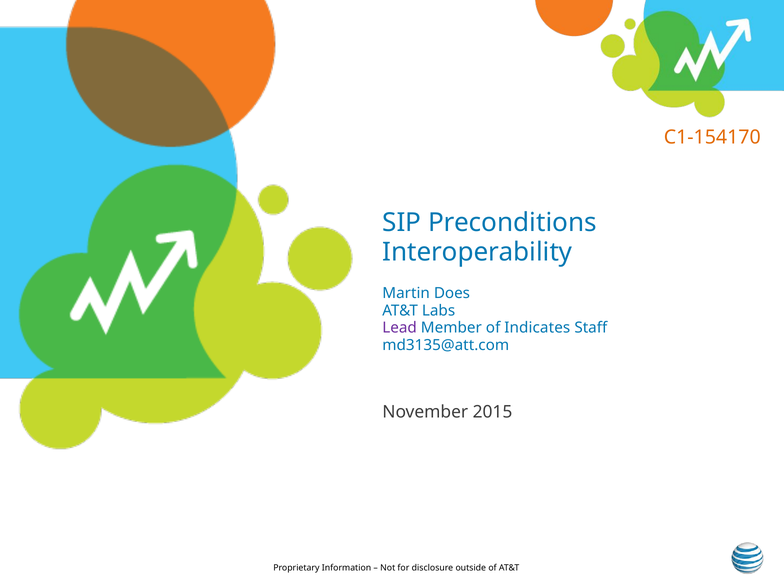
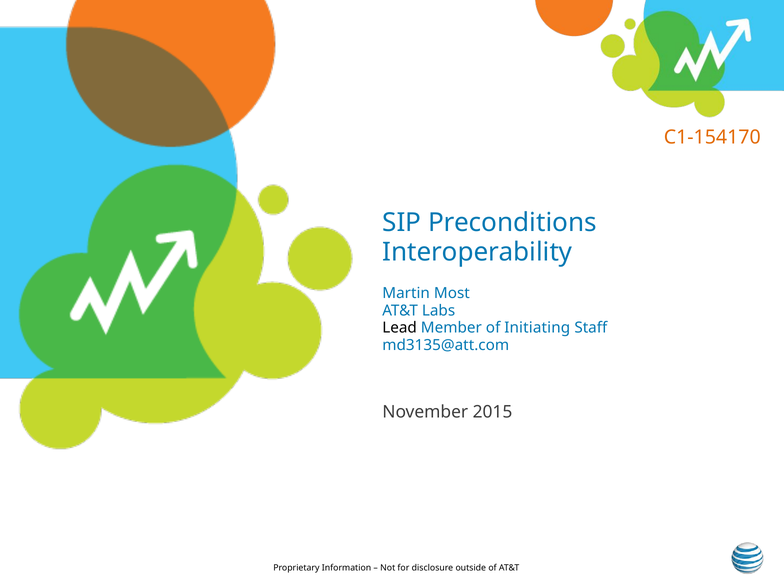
Does: Does -> Most (452, 293)
Lead colour: purple -> black (400, 328)
Indicates: Indicates -> Initiating (537, 328)
